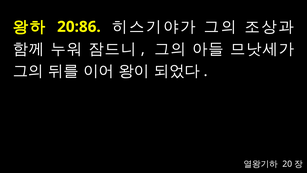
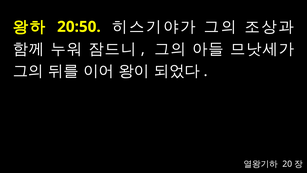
20:86: 20:86 -> 20:50 (79, 27)
